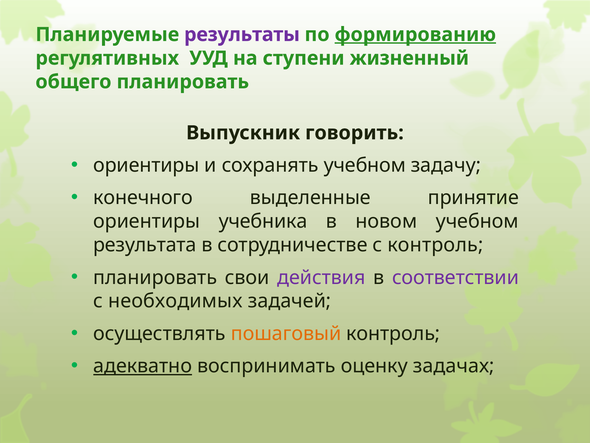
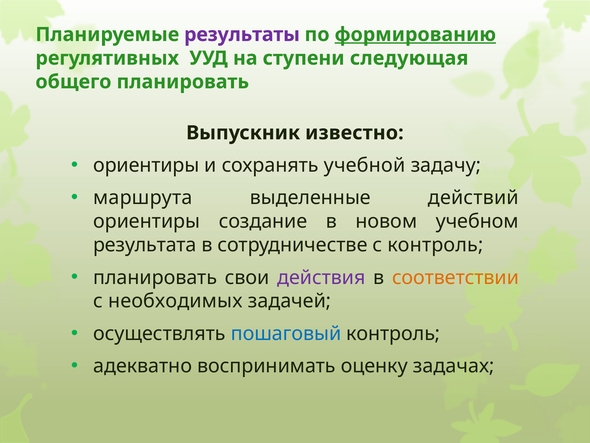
жизненный: жизненный -> следующая (409, 58)
говорить: говорить -> известно (354, 133)
сохранять учебном: учебном -> учебной (365, 165)
конечного: конечного -> маршрута (143, 198)
принятие: принятие -> действий (473, 198)
учебника: учебника -> создание (263, 221)
соответствии colour: purple -> orange (455, 277)
пошаговый colour: orange -> blue (286, 333)
адекватно underline: present -> none (143, 366)
